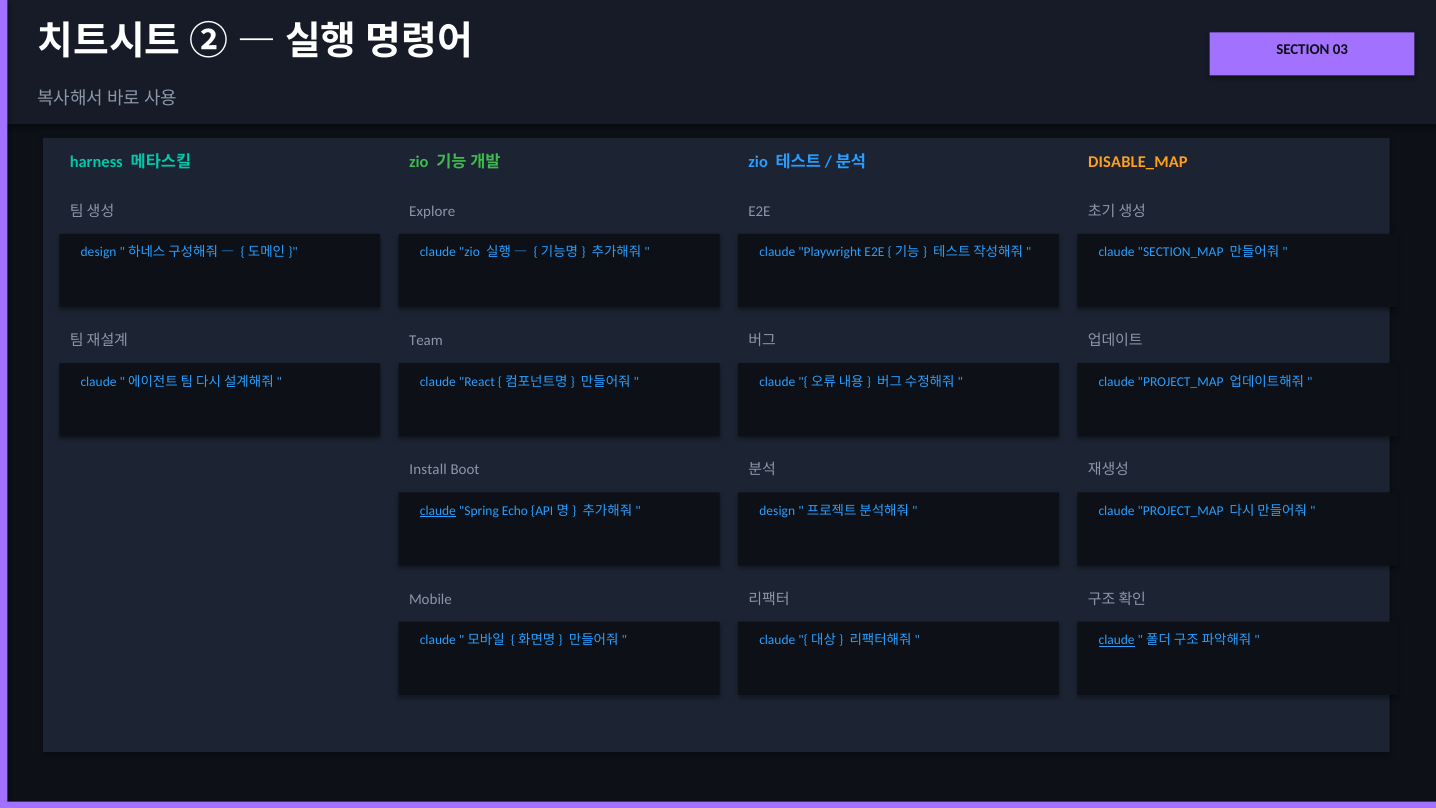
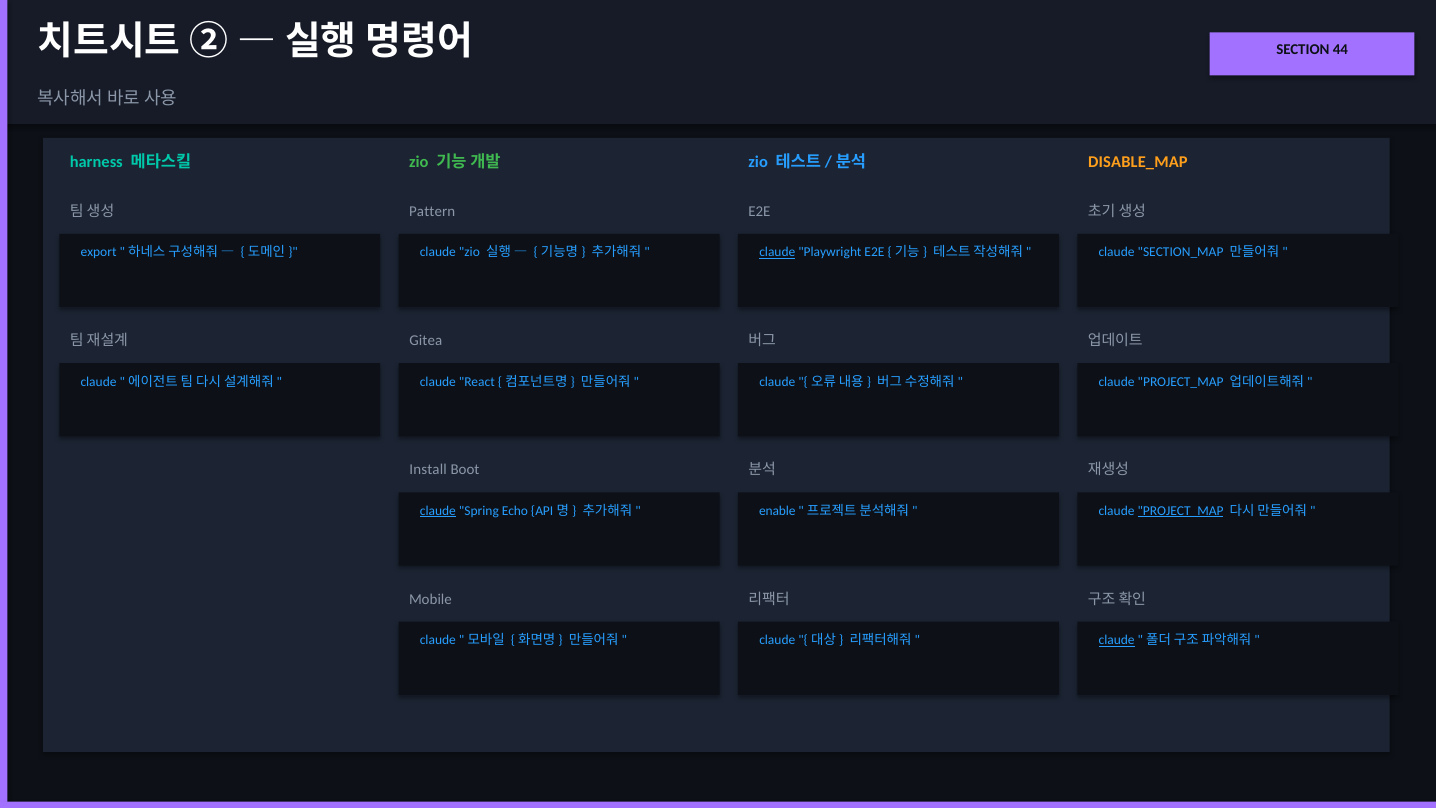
03: 03 -> 44 (1340, 50)
Explore: Explore -> Pattern (432, 211)
design: design -> export (99, 252)
claude underline: none -> present (777, 252)
Team: Team -> Gitea (426, 341)
design: design -> enable (777, 511)
PROJECT_MAP underline: none -> present (1181, 511)
